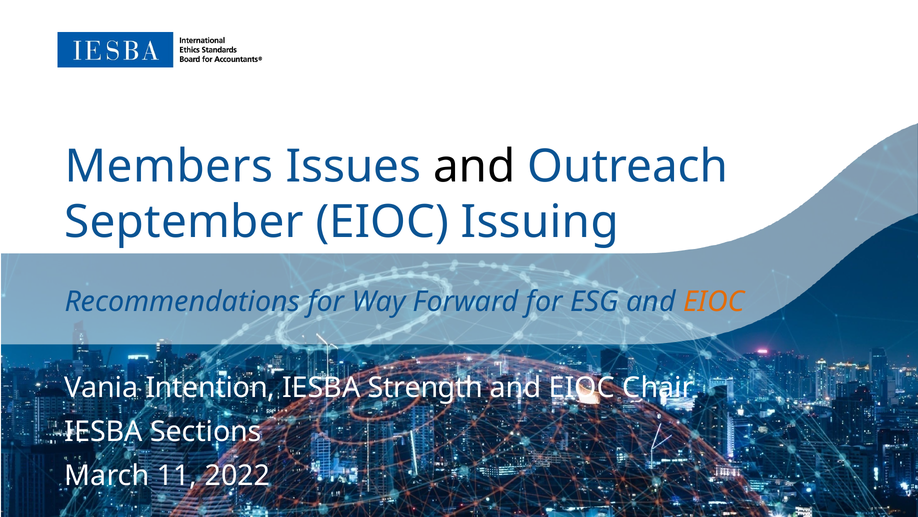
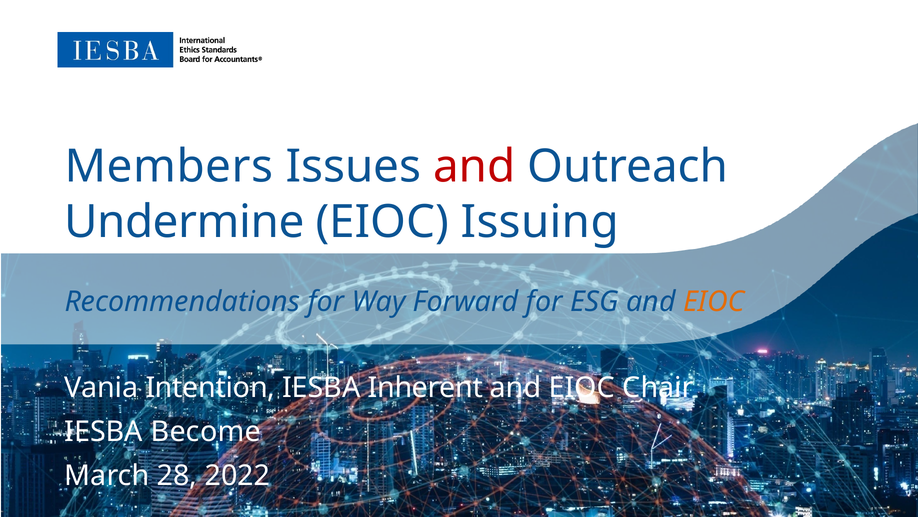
and colour: black -> red (474, 167)
September: September -> Undermine (184, 222)
Strength: Strength -> Inherent (425, 387)
Sections: Sections -> Become (206, 431)
11: 11 -> 28 (177, 475)
